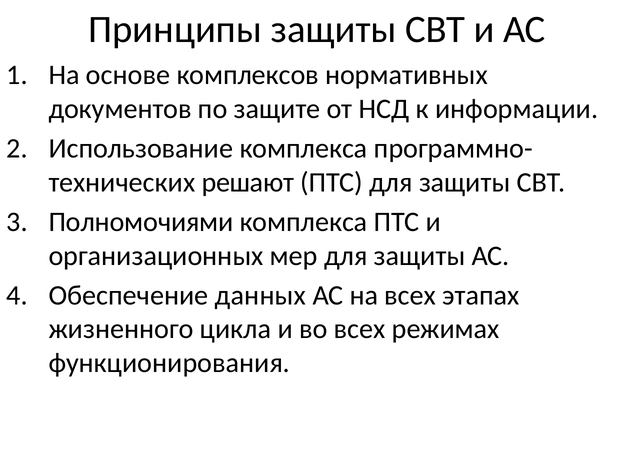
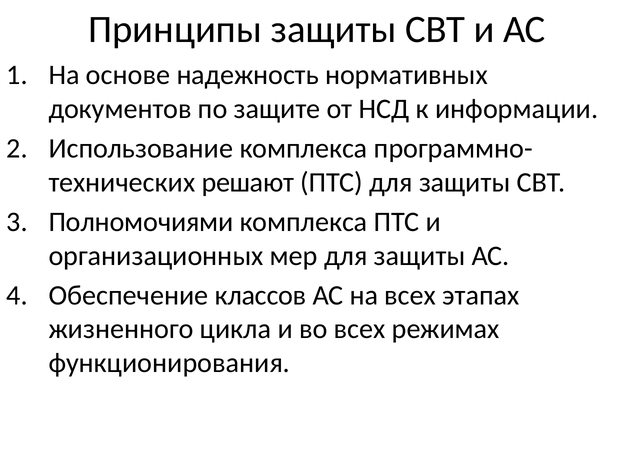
комплексов: комплексов -> надежность (248, 75)
данных: данных -> классов (261, 295)
